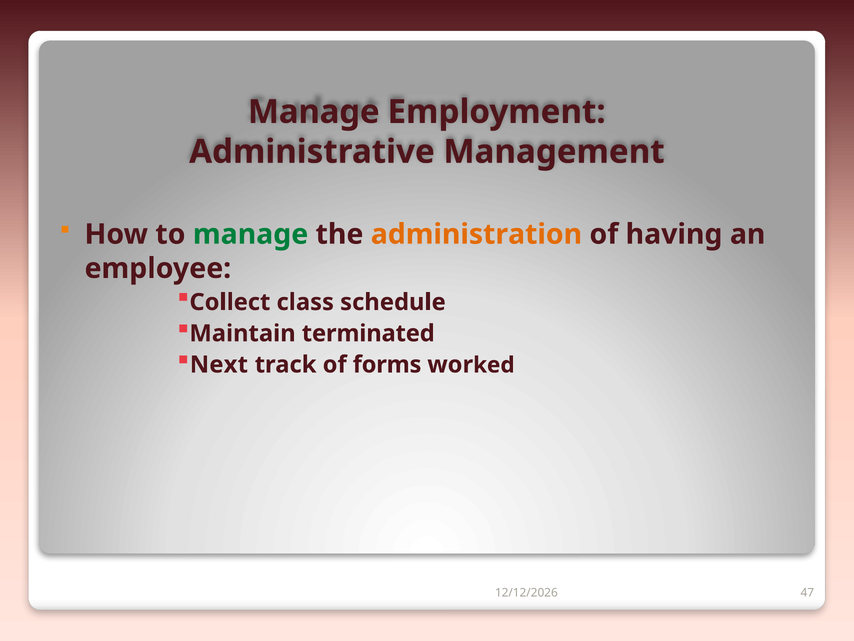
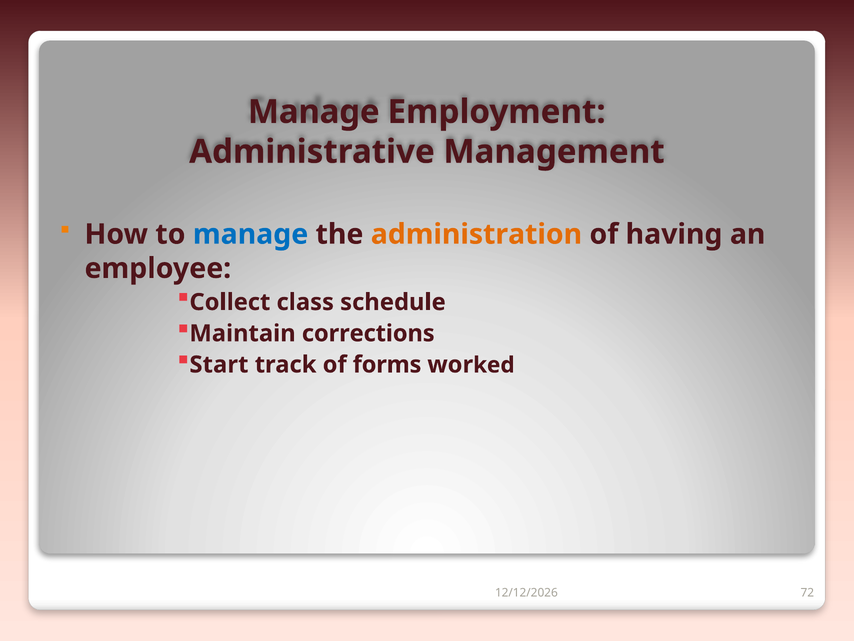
manage colour: green -> blue (251, 234)
terminated: terminated -> corrections (368, 333)
Next: Next -> Start (219, 364)
47: 47 -> 72 (807, 593)
